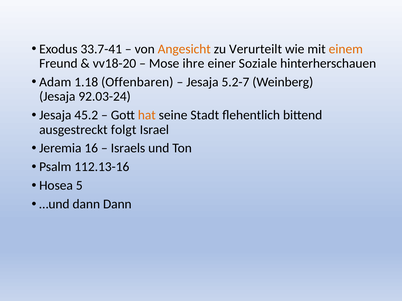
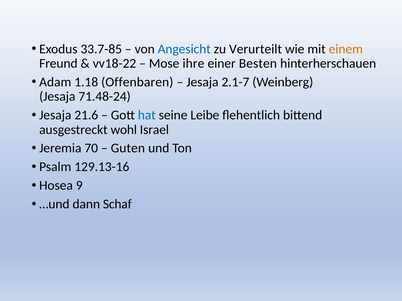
33.7-41: 33.7-41 -> 33.7-85 (101, 49)
Angesicht colour: orange -> blue (184, 49)
vv18-20: vv18-20 -> vv18-22 (114, 64)
Soziale: Soziale -> Besten (258, 64)
5.2-7: 5.2-7 -> 2.1-7 (235, 82)
92.03-24: 92.03-24 -> 71.48-24 (105, 97)
45.2: 45.2 -> 21.6 (86, 115)
hat colour: orange -> blue (147, 115)
Stadt: Stadt -> Leibe (205, 115)
folgt: folgt -> wohl (124, 130)
16: 16 -> 70 (91, 148)
Israels: Israels -> Guten (128, 148)
112.13-16: 112.13-16 -> 129.13-16 (102, 167)
5: 5 -> 9 (79, 186)
dann Dann: Dann -> Schaf (117, 204)
